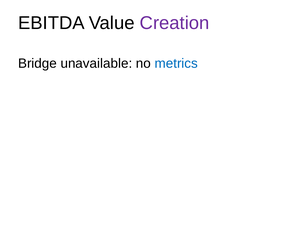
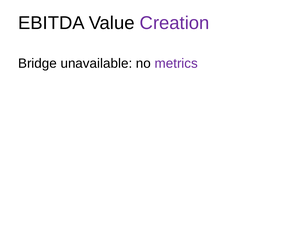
metrics colour: blue -> purple (176, 63)
